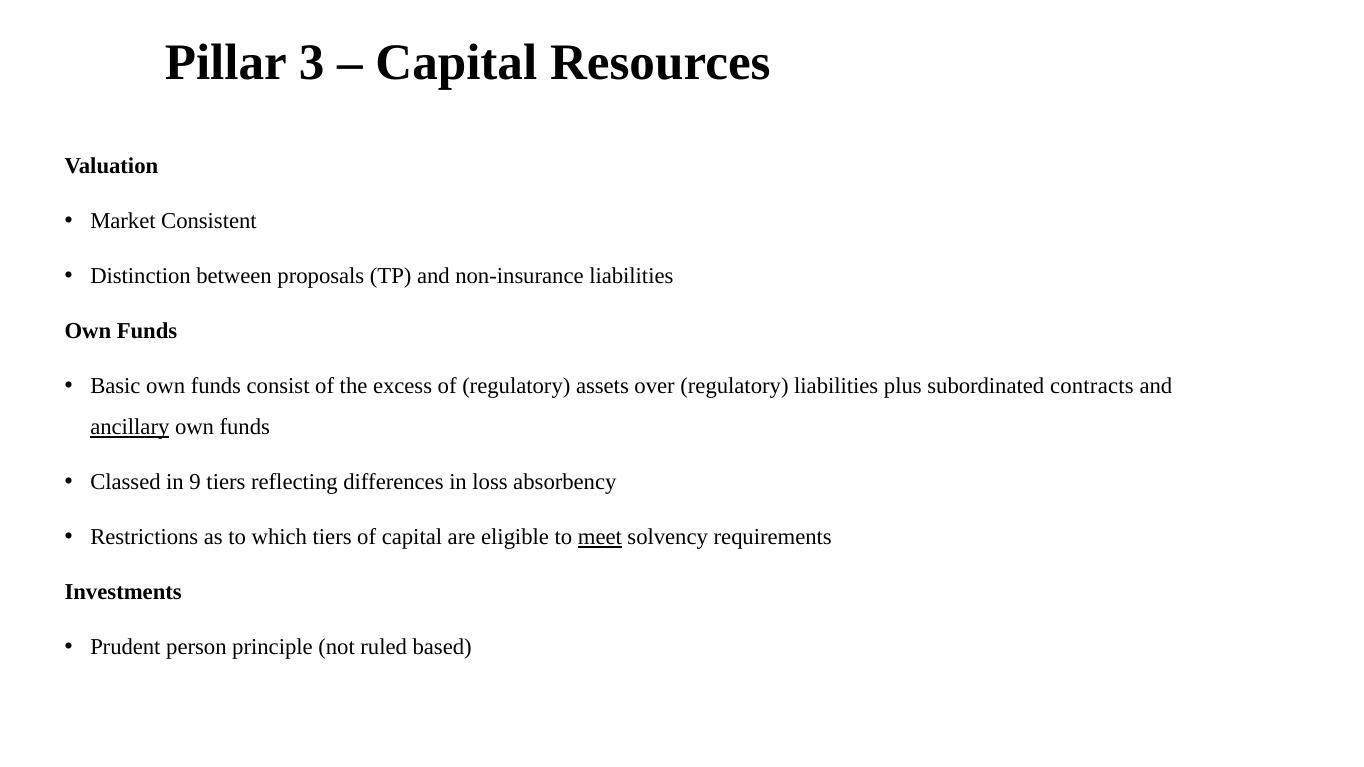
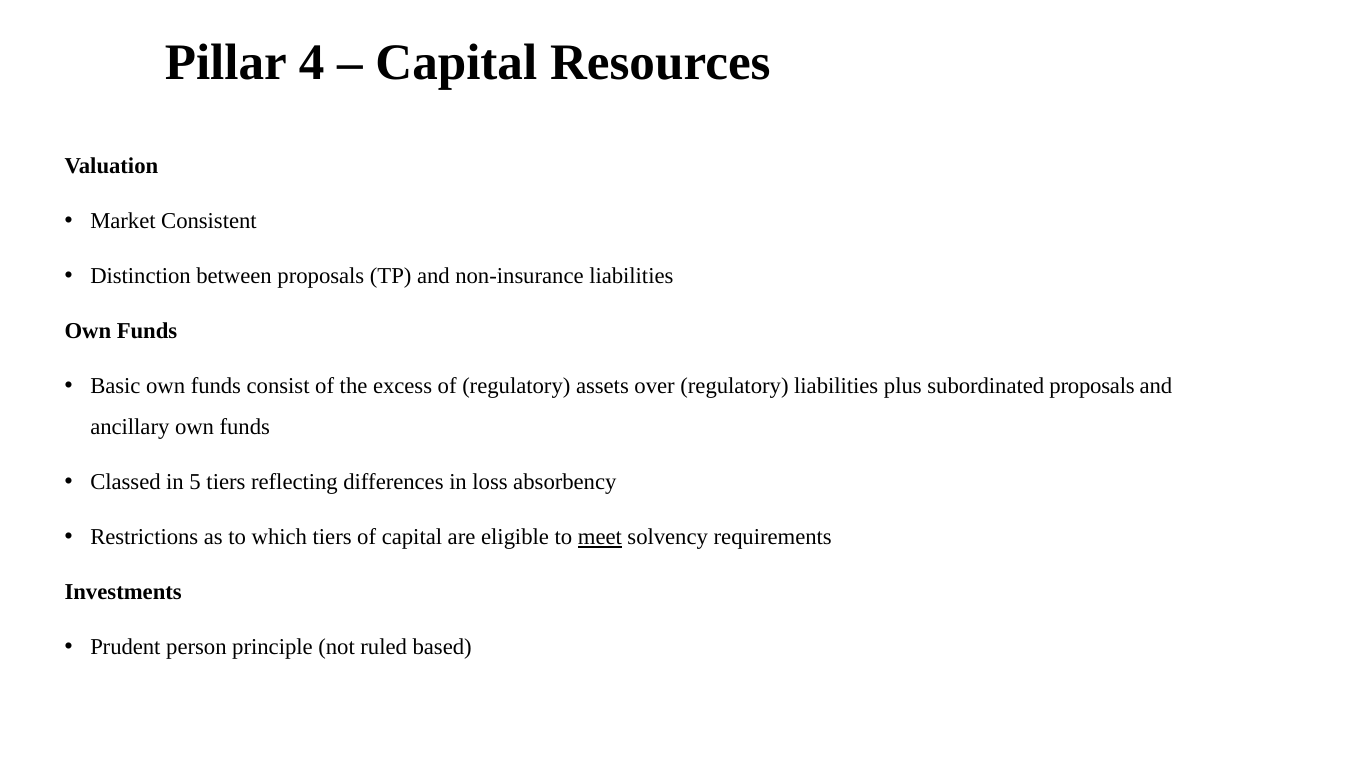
3: 3 -> 4 (312, 63)
subordinated contracts: contracts -> proposals (1092, 386)
ancillary underline: present -> none (130, 427)
9: 9 -> 5 (195, 482)
